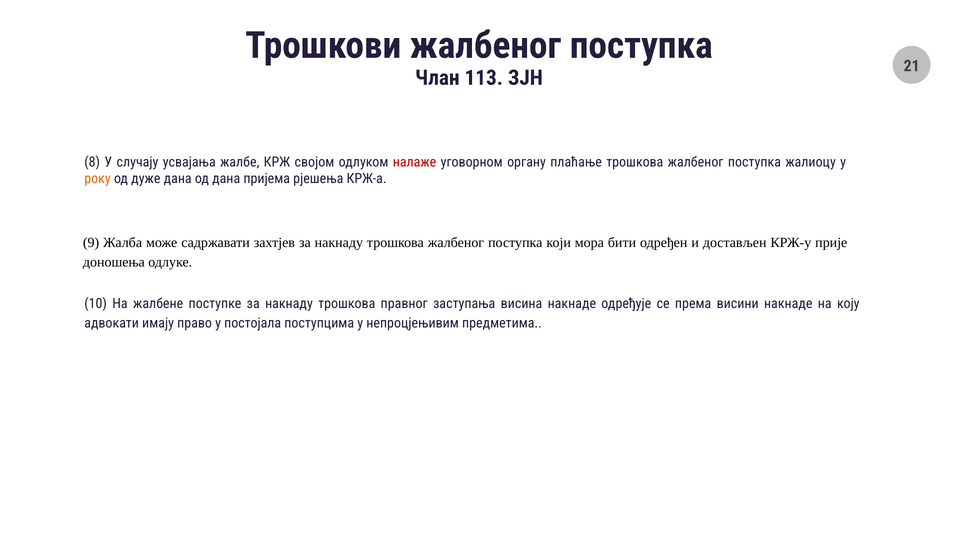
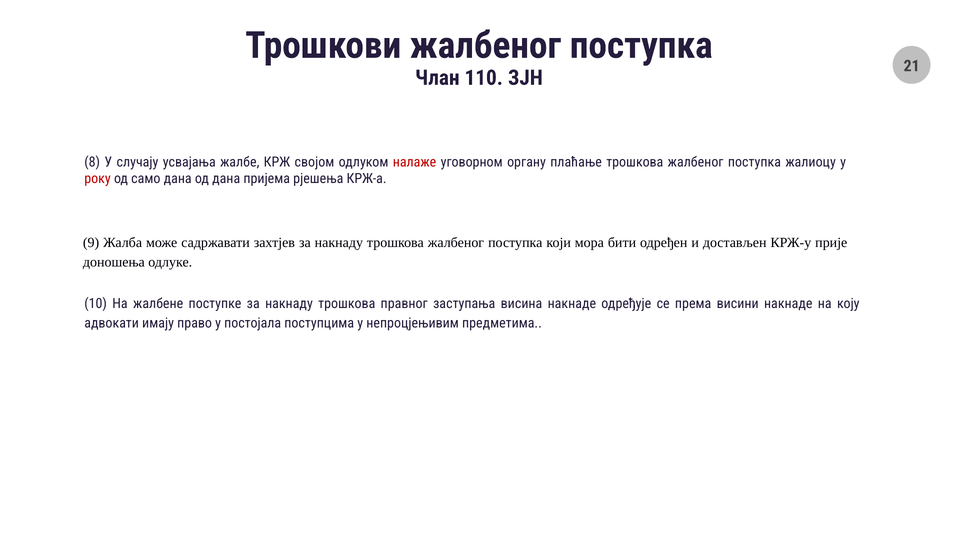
113: 113 -> 110 (484, 78)
року colour: orange -> red (98, 179)
дуже: дуже -> само (146, 179)
